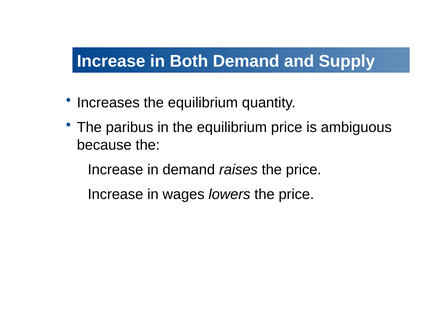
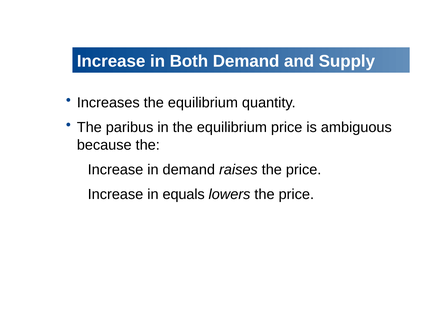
wages: wages -> equals (184, 194)
